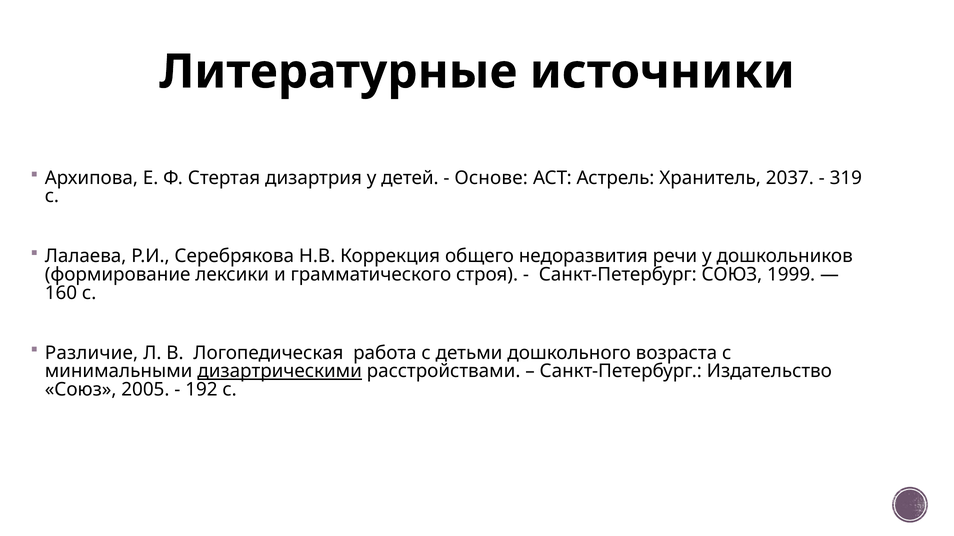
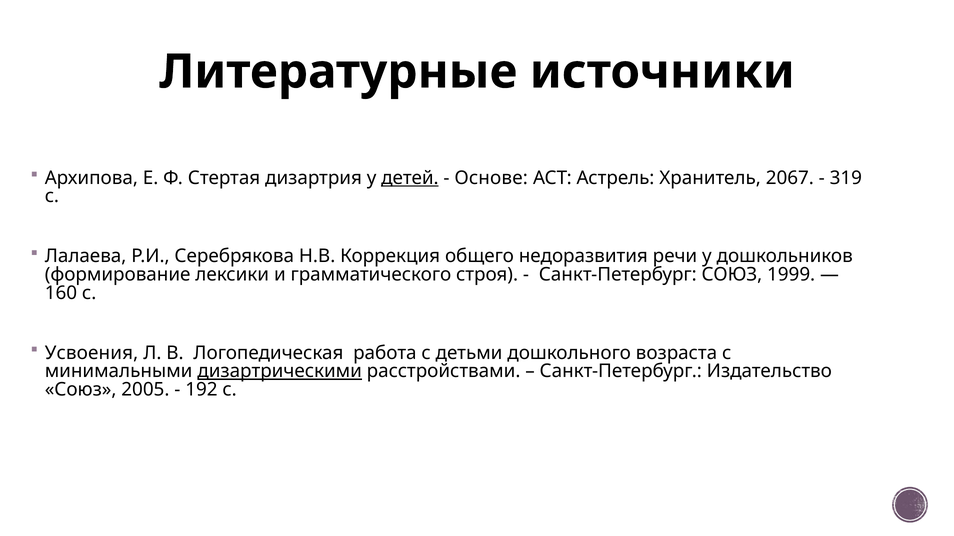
детей underline: none -> present (410, 178)
2037: 2037 -> 2067 (790, 178)
Различие: Различие -> Усвоения (92, 353)
